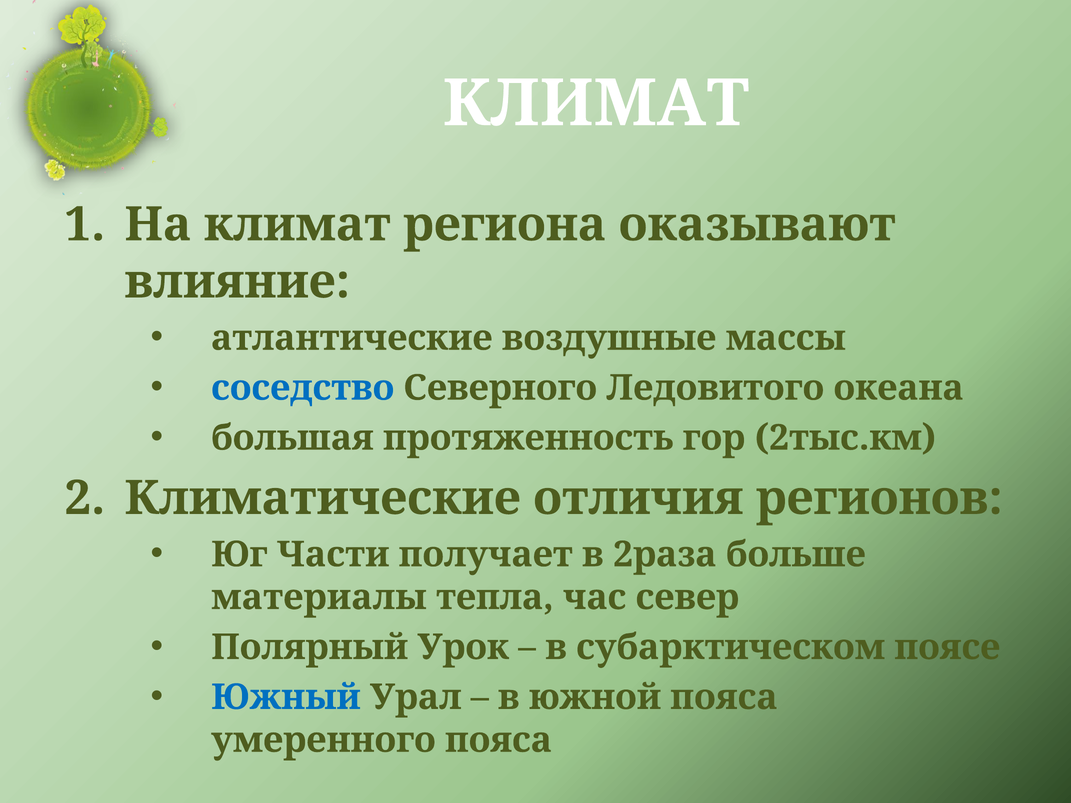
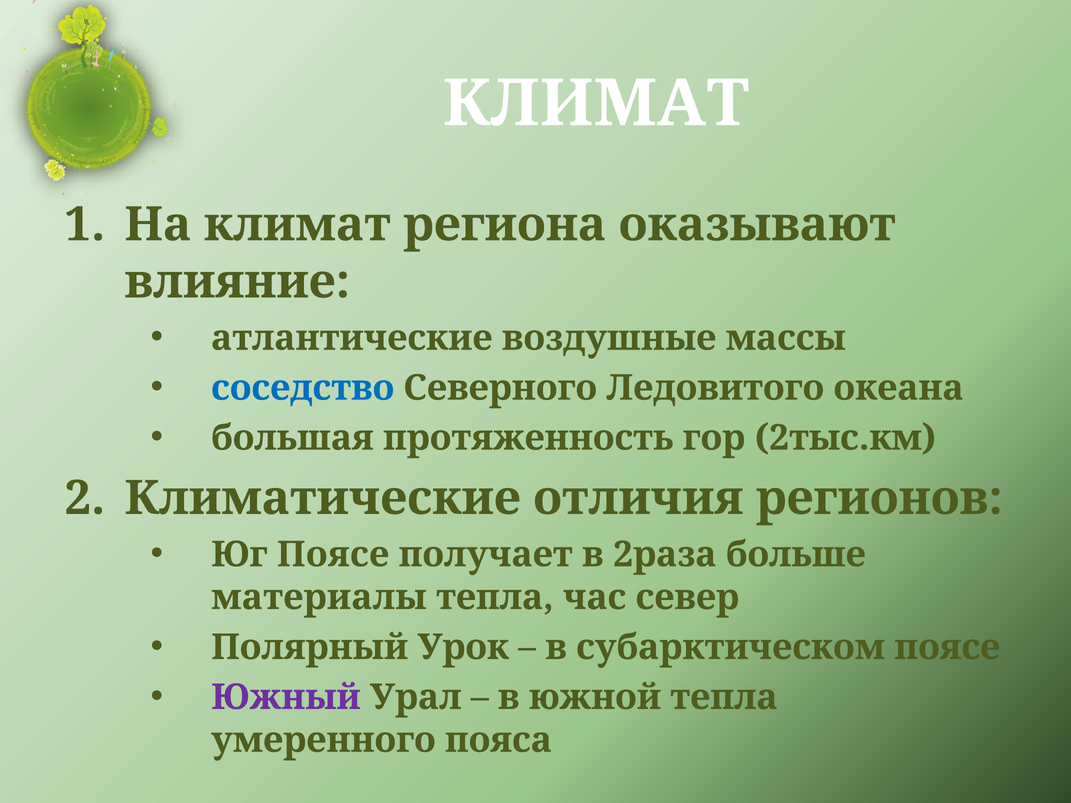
Юг Части: Части -> Поясе (333, 555)
Южный colour: blue -> purple (286, 697)
южной пояса: пояса -> тепла (724, 697)
